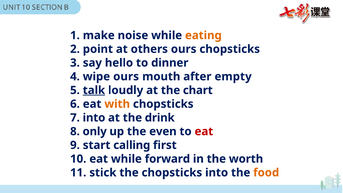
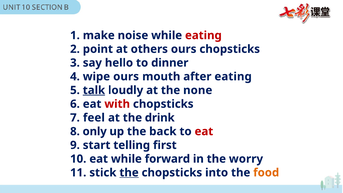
eating colour: orange -> red (203, 35)
after empty: empty -> eating (233, 77)
chart: chart -> none (198, 90)
with colour: orange -> red (117, 104)
7 into: into -> feel (94, 118)
even: even -> back (163, 131)
calling: calling -> telling (132, 145)
worth: worth -> worry (246, 159)
the underline: none -> present (129, 173)
